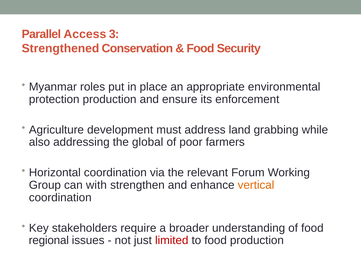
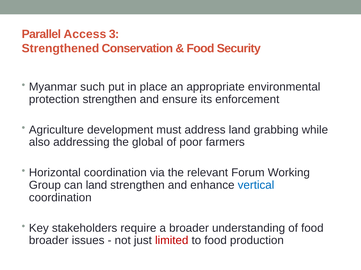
roles: roles -> such (93, 87)
protection production: production -> strengthen (110, 100)
can with: with -> land (96, 186)
vertical colour: orange -> blue (256, 186)
regional: regional -> broader (49, 241)
